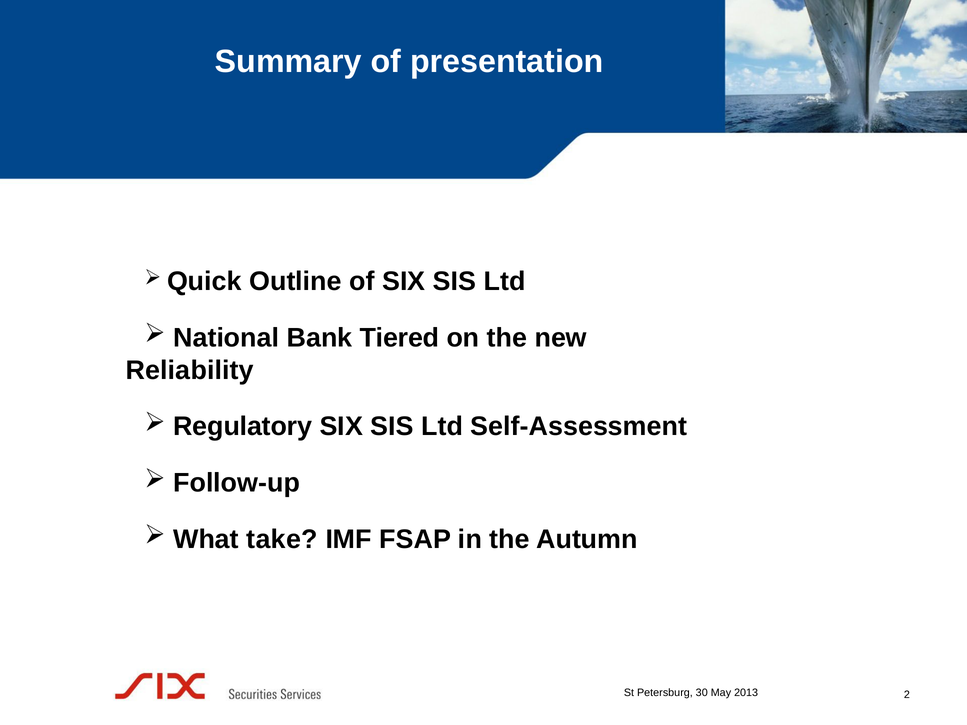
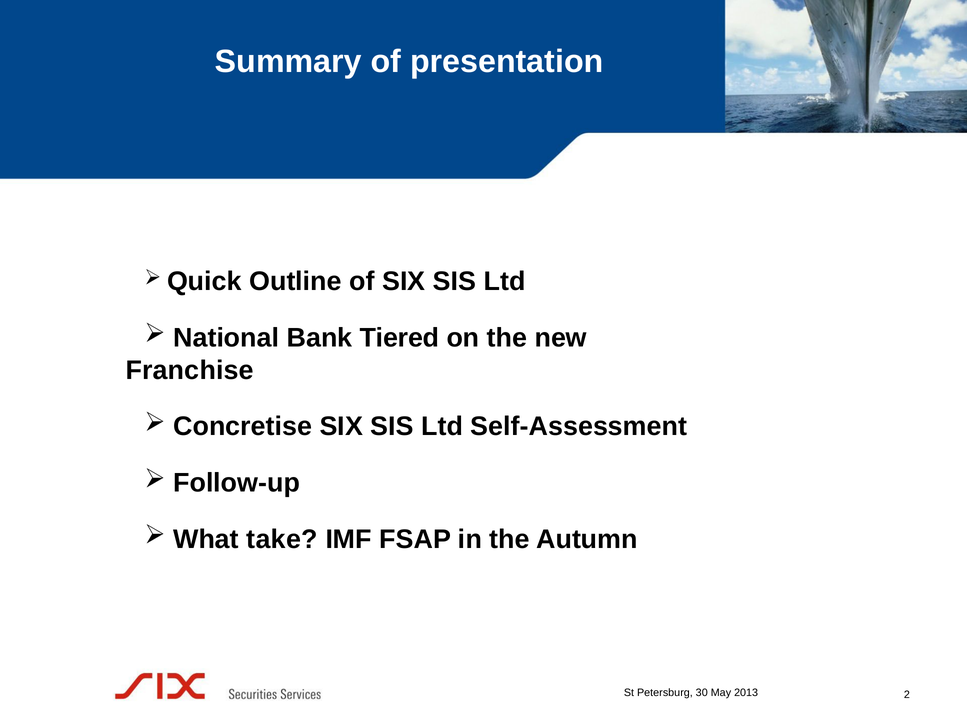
Reliability: Reliability -> Franchise (190, 370)
Regulatory: Regulatory -> Concretise (243, 427)
